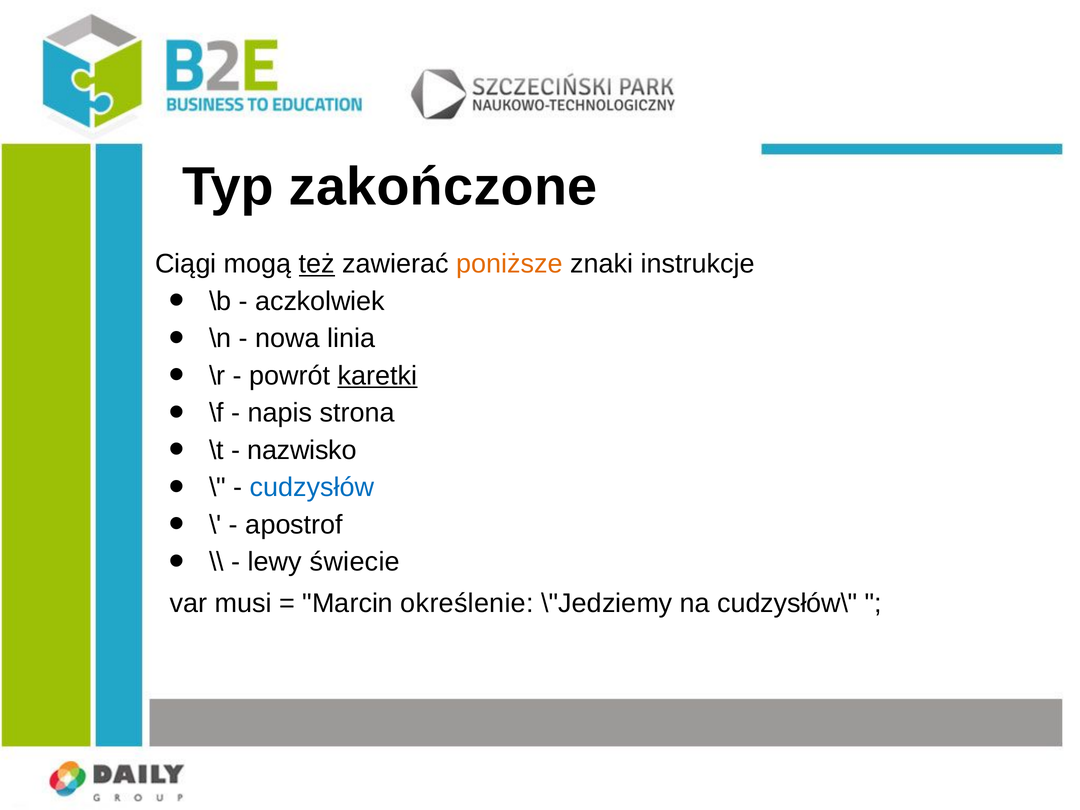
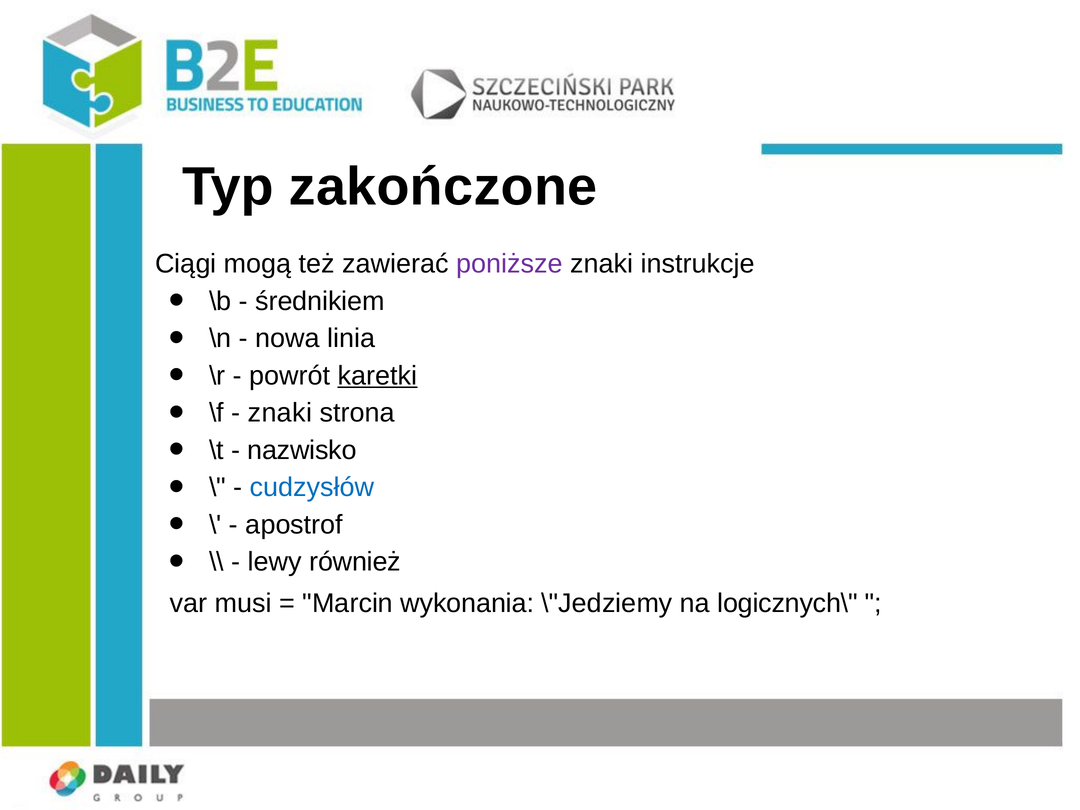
też underline: present -> none (317, 264)
poniższe colour: orange -> purple (510, 264)
aczkolwiek: aczkolwiek -> średnikiem (320, 301)
napis: napis -> znaki (280, 413)
świecie: świecie -> również (355, 562)
określenie: określenie -> wykonania (467, 603)
cudzysłów\: cudzysłów\ -> logicznych\ (788, 603)
